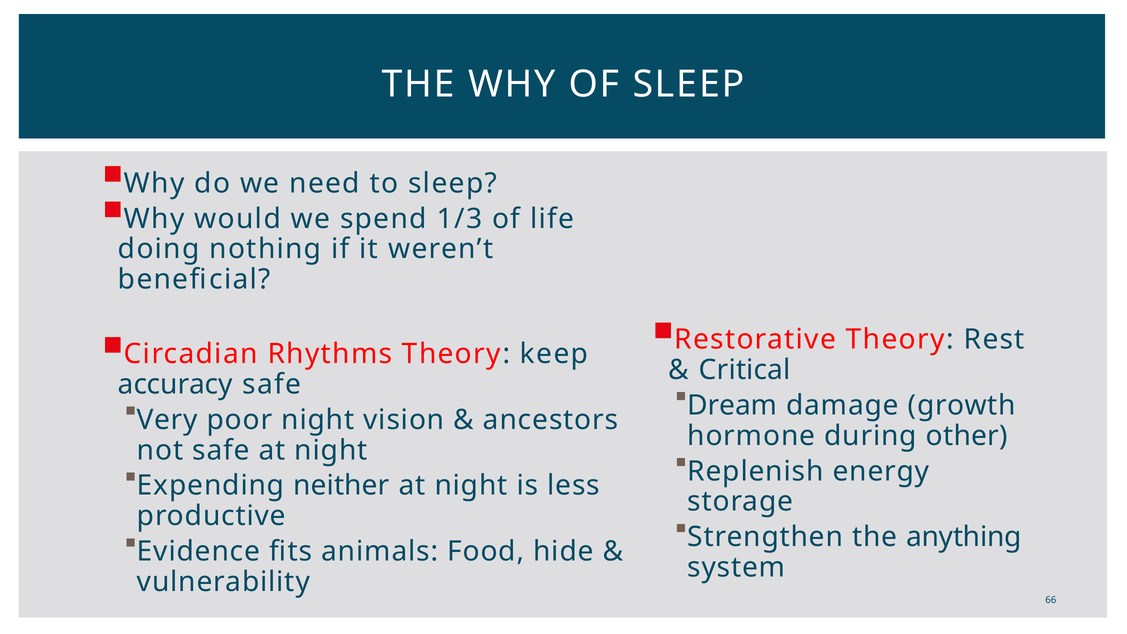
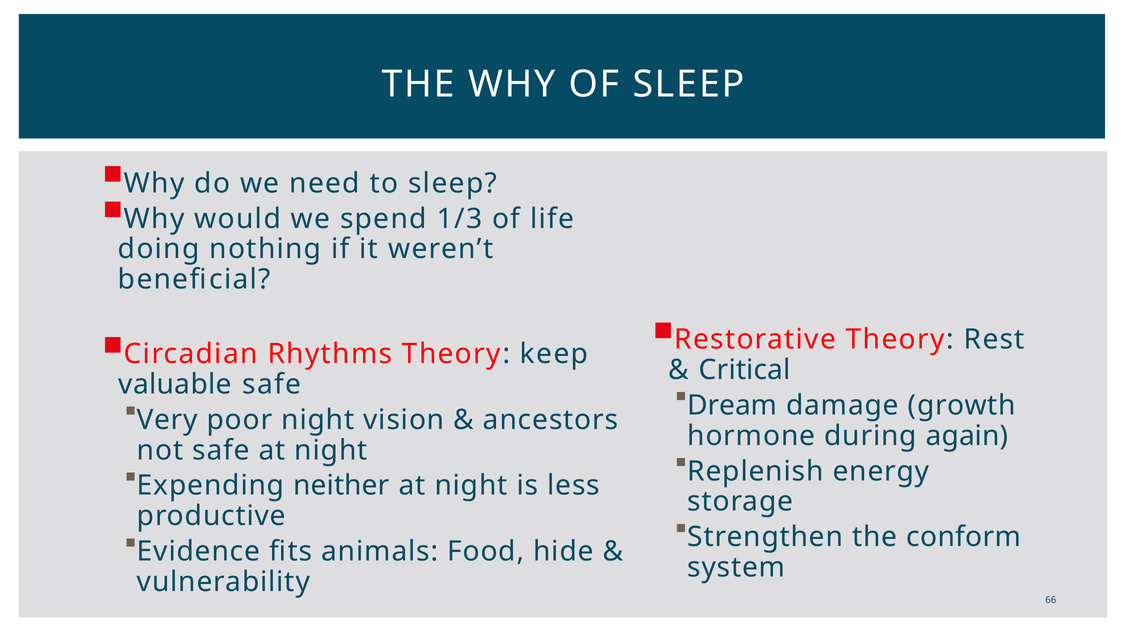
accuracy: accuracy -> valuable (175, 384)
other: other -> again (967, 436)
anything: anything -> conform (964, 537)
